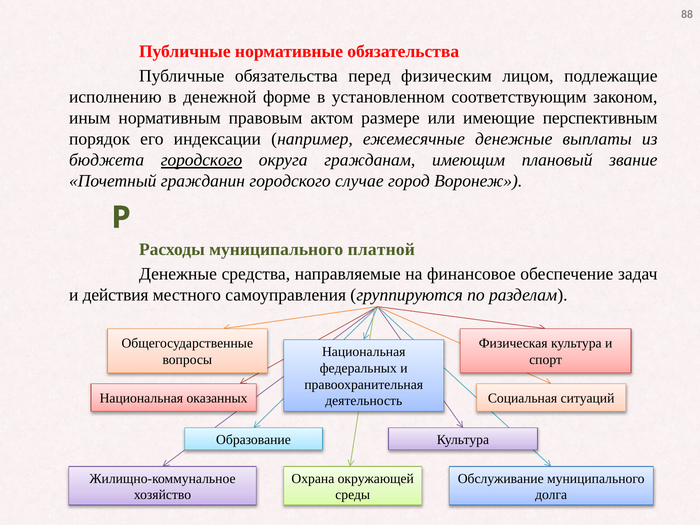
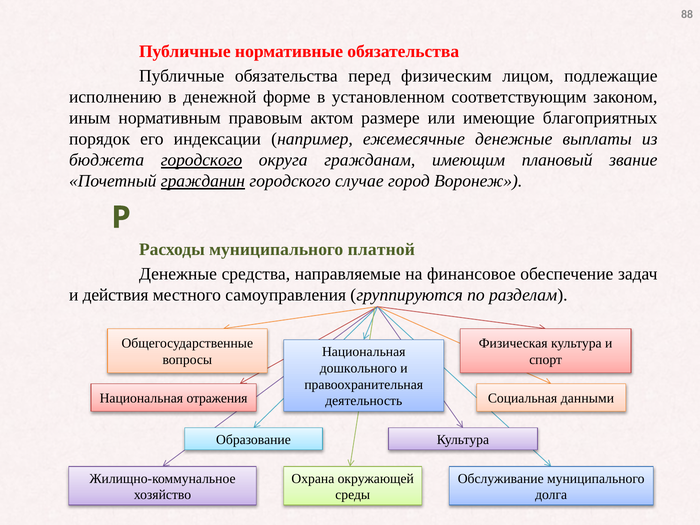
перспективным: перспективным -> благоприятных (600, 118)
гражданин underline: none -> present (203, 181)
федеральных: федеральных -> дошкольного (358, 368)
оказанных: оказанных -> отражения (217, 398)
ситуаций: ситуаций -> данными (587, 398)
